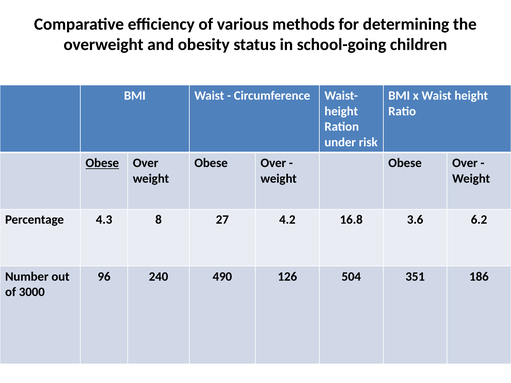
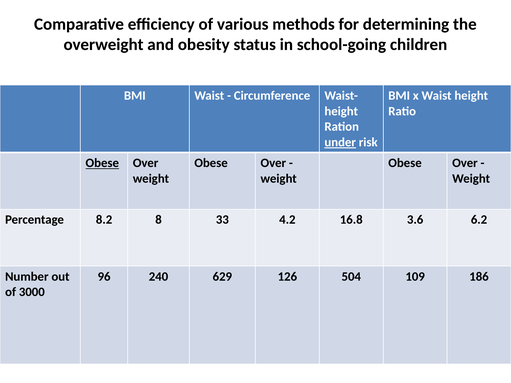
under underline: none -> present (340, 142)
4.3: 4.3 -> 8.2 (104, 220)
27: 27 -> 33 (222, 220)
490: 490 -> 629 (222, 277)
351: 351 -> 109 (415, 277)
